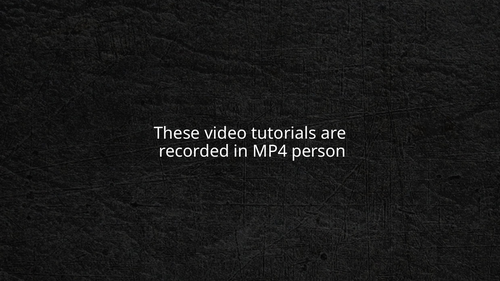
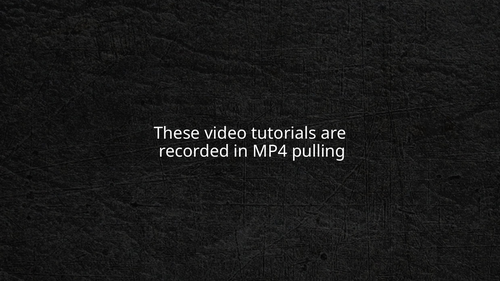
person: person -> pulling (319, 151)
